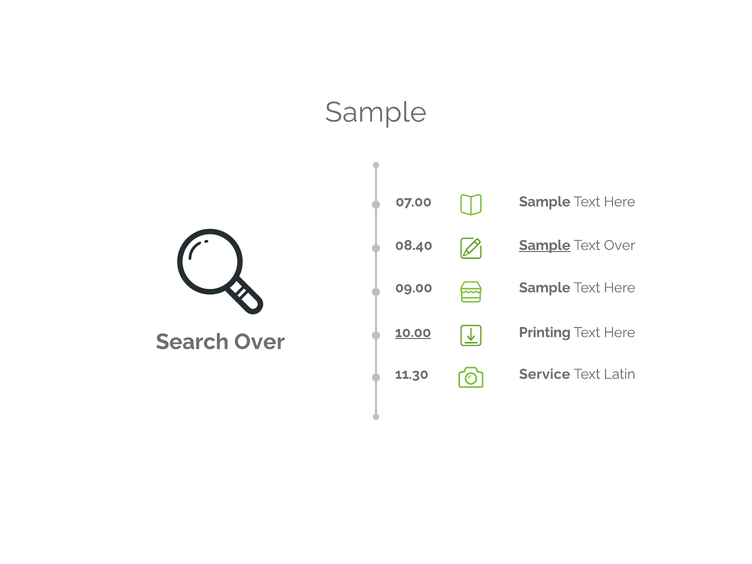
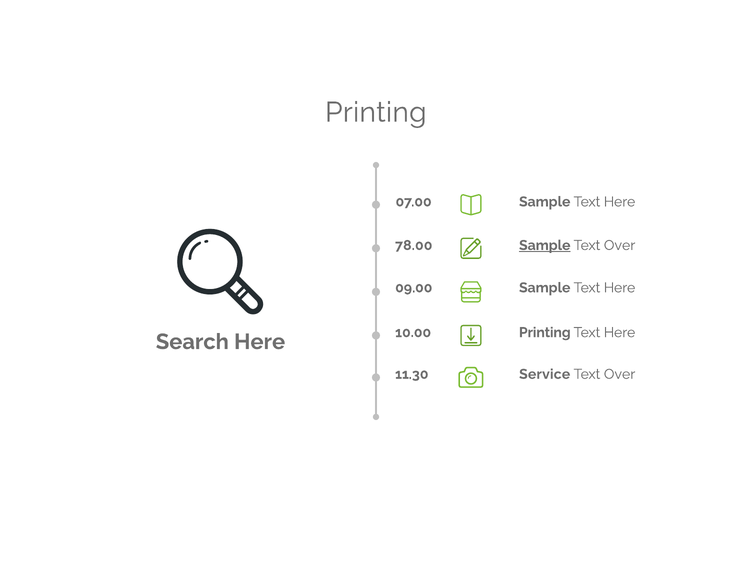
Sample: Sample -> Printing (376, 112)
08.40: 08.40 -> 78.00 (414, 245)
10.00 underline: present -> none (413, 332)
Search Over: Over -> Here (260, 342)
Latin: Latin -> Over (620, 374)
